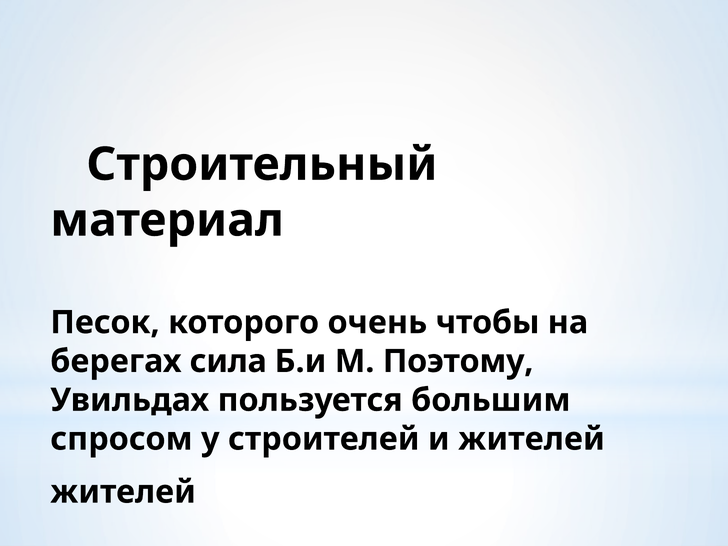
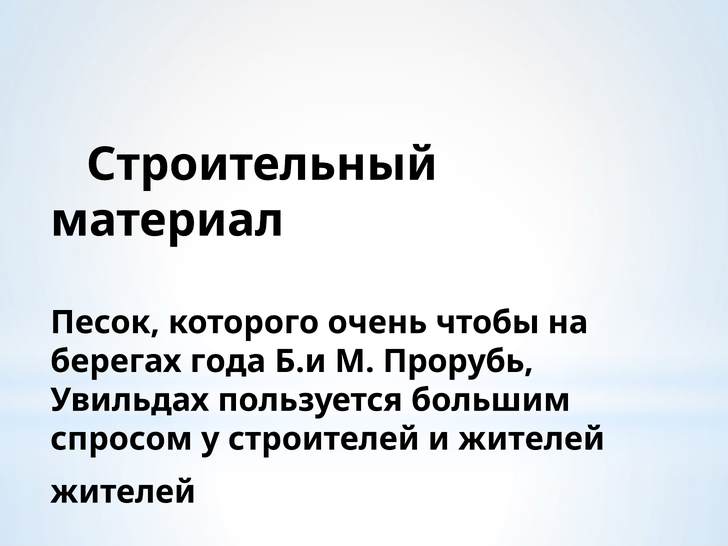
сила: сила -> года (228, 361)
Поэтому: Поэтому -> Прорубь (458, 361)
